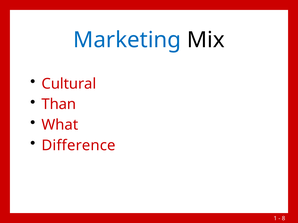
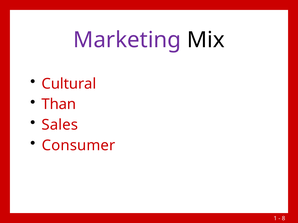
Marketing colour: blue -> purple (127, 40)
What: What -> Sales (60, 125)
Difference: Difference -> Consumer (79, 146)
